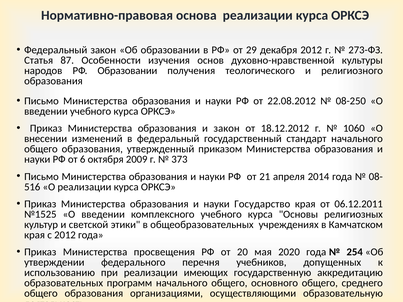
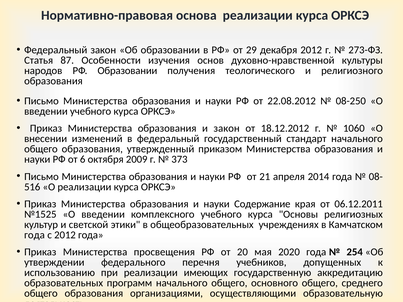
Государство: Государство -> Содержание (262, 204)
края: края -> года (35, 235)
